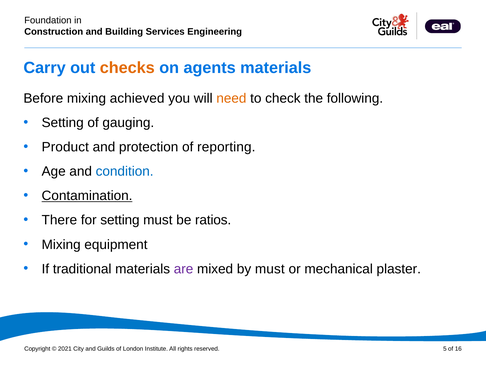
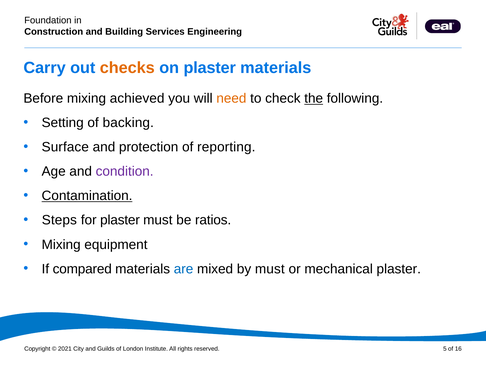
on agents: agents -> plaster (210, 68)
the underline: none -> present (314, 98)
gauging: gauging -> backing (128, 123)
Product: Product -> Surface (65, 147)
condition colour: blue -> purple (125, 171)
There: There -> Steps (59, 220)
for setting: setting -> plaster (120, 220)
traditional: traditional -> compared (82, 269)
are colour: purple -> blue (184, 269)
